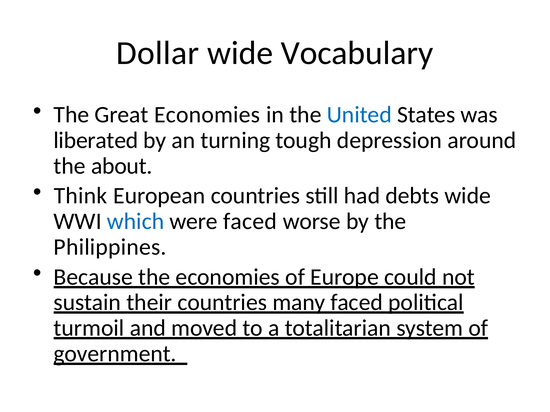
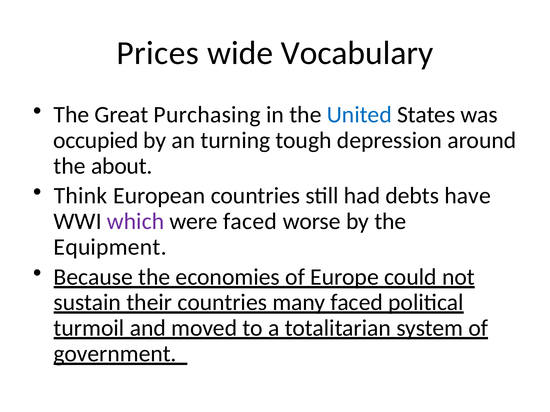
Dollar: Dollar -> Prices (158, 53)
Great Economies: Economies -> Purchasing (207, 115)
liberated: liberated -> occupied (96, 140)
debts wide: wide -> have (468, 196)
which colour: blue -> purple (136, 222)
Philippines: Philippines -> Equipment (110, 247)
